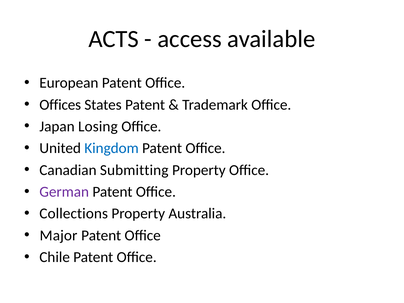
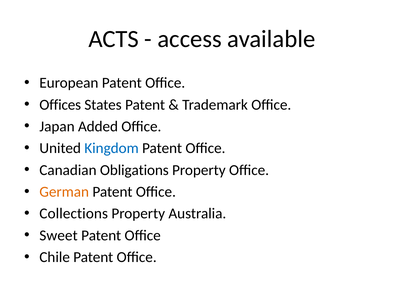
Losing: Losing -> Added (98, 126)
Submitting: Submitting -> Obligations (134, 170)
German colour: purple -> orange (64, 192)
Major: Major -> Sweet (59, 235)
